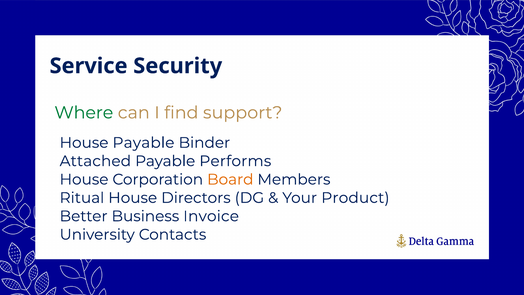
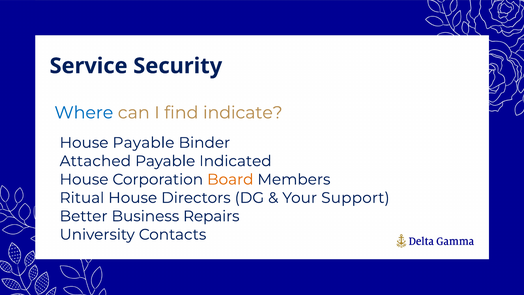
Where colour: green -> blue (84, 113)
support: support -> indicate (243, 113)
Performs: Performs -> Indicated (235, 161)
Product: Product -> Support (355, 198)
Invoice: Invoice -> Repairs (211, 216)
